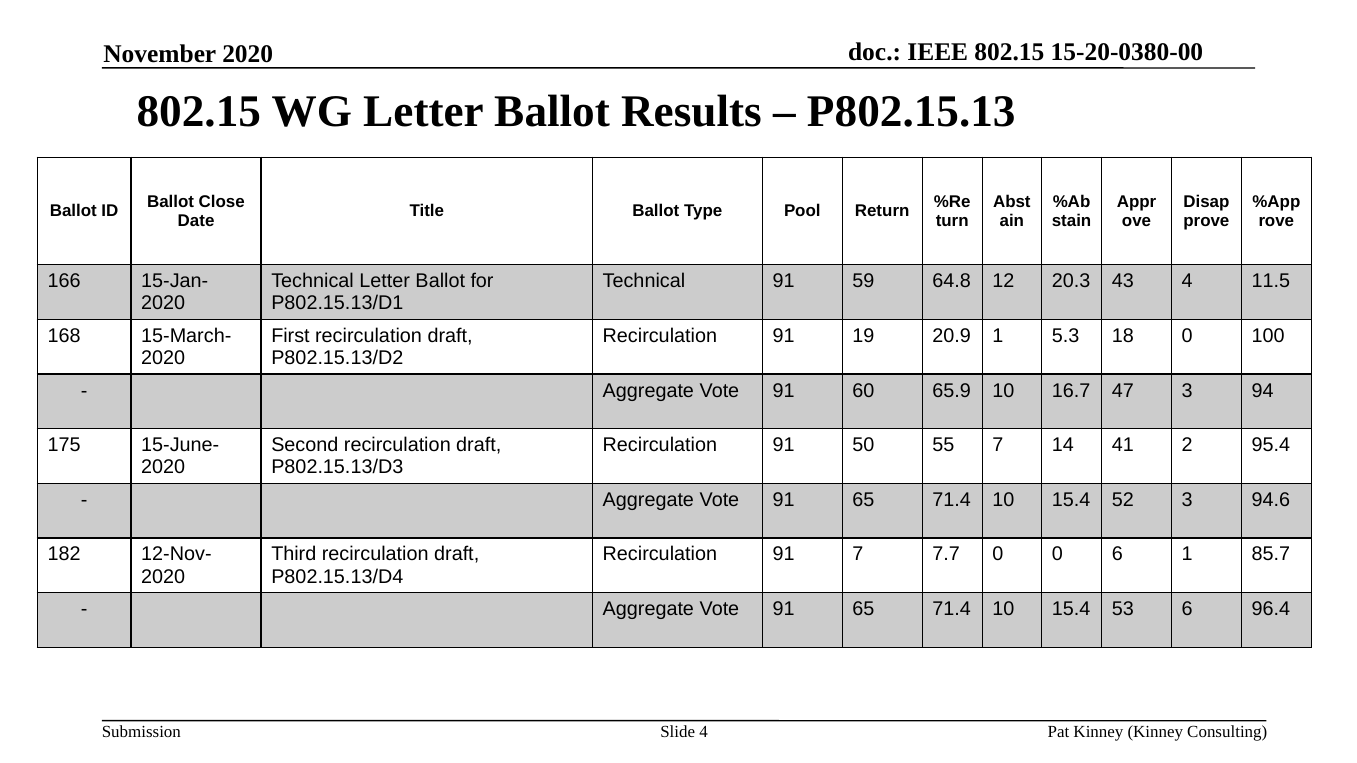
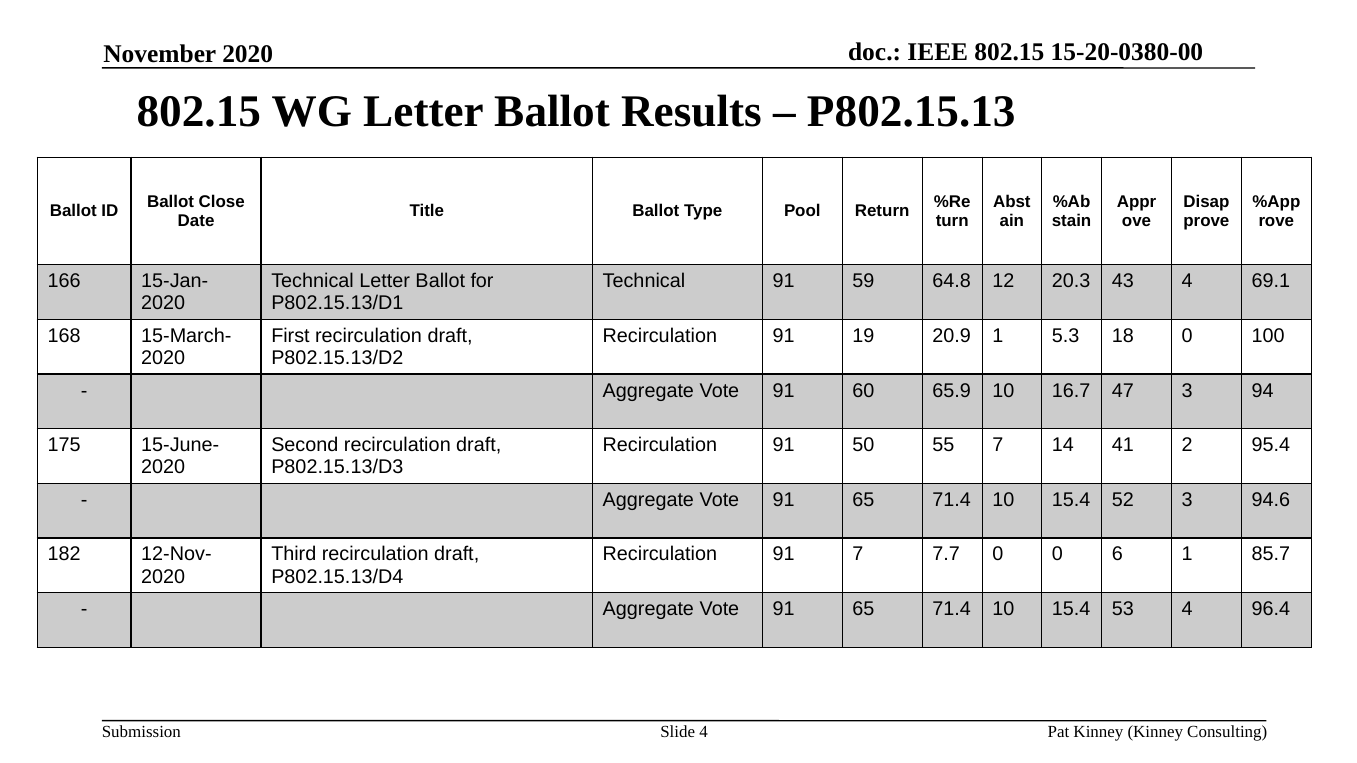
11.5: 11.5 -> 69.1 (1271, 281)
53 6: 6 -> 4 (1187, 609)
